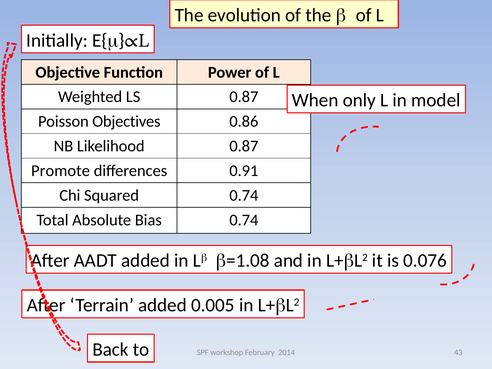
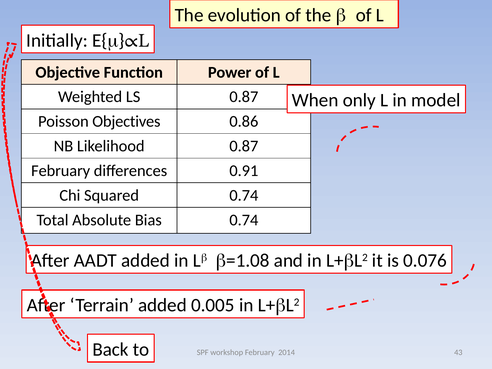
Promote: Promote -> February (61, 171)
